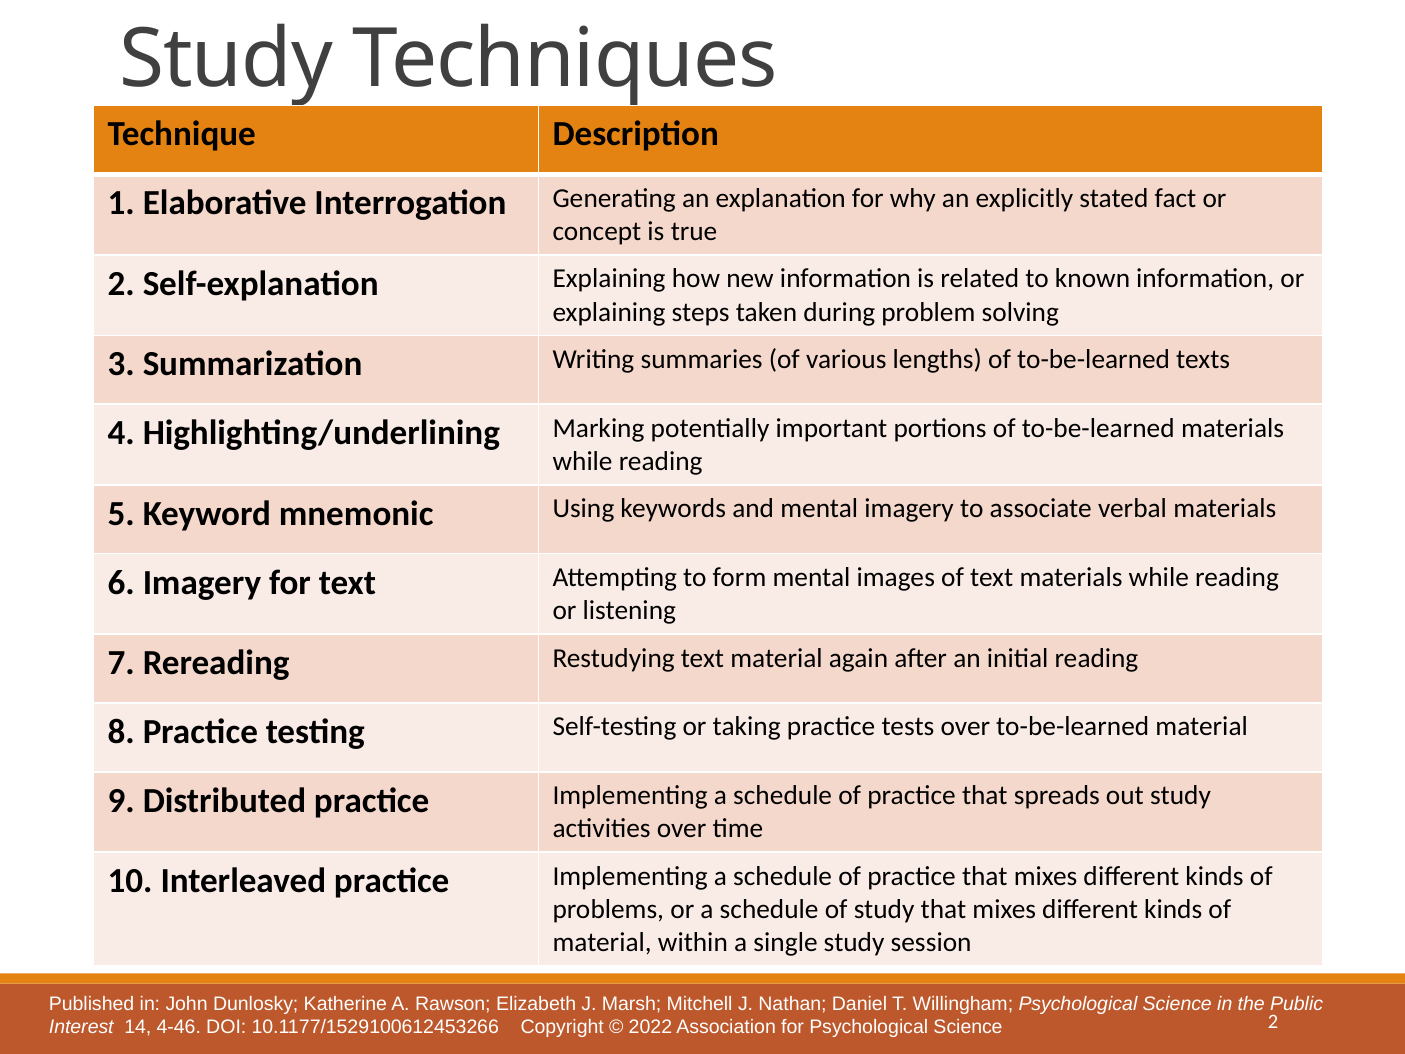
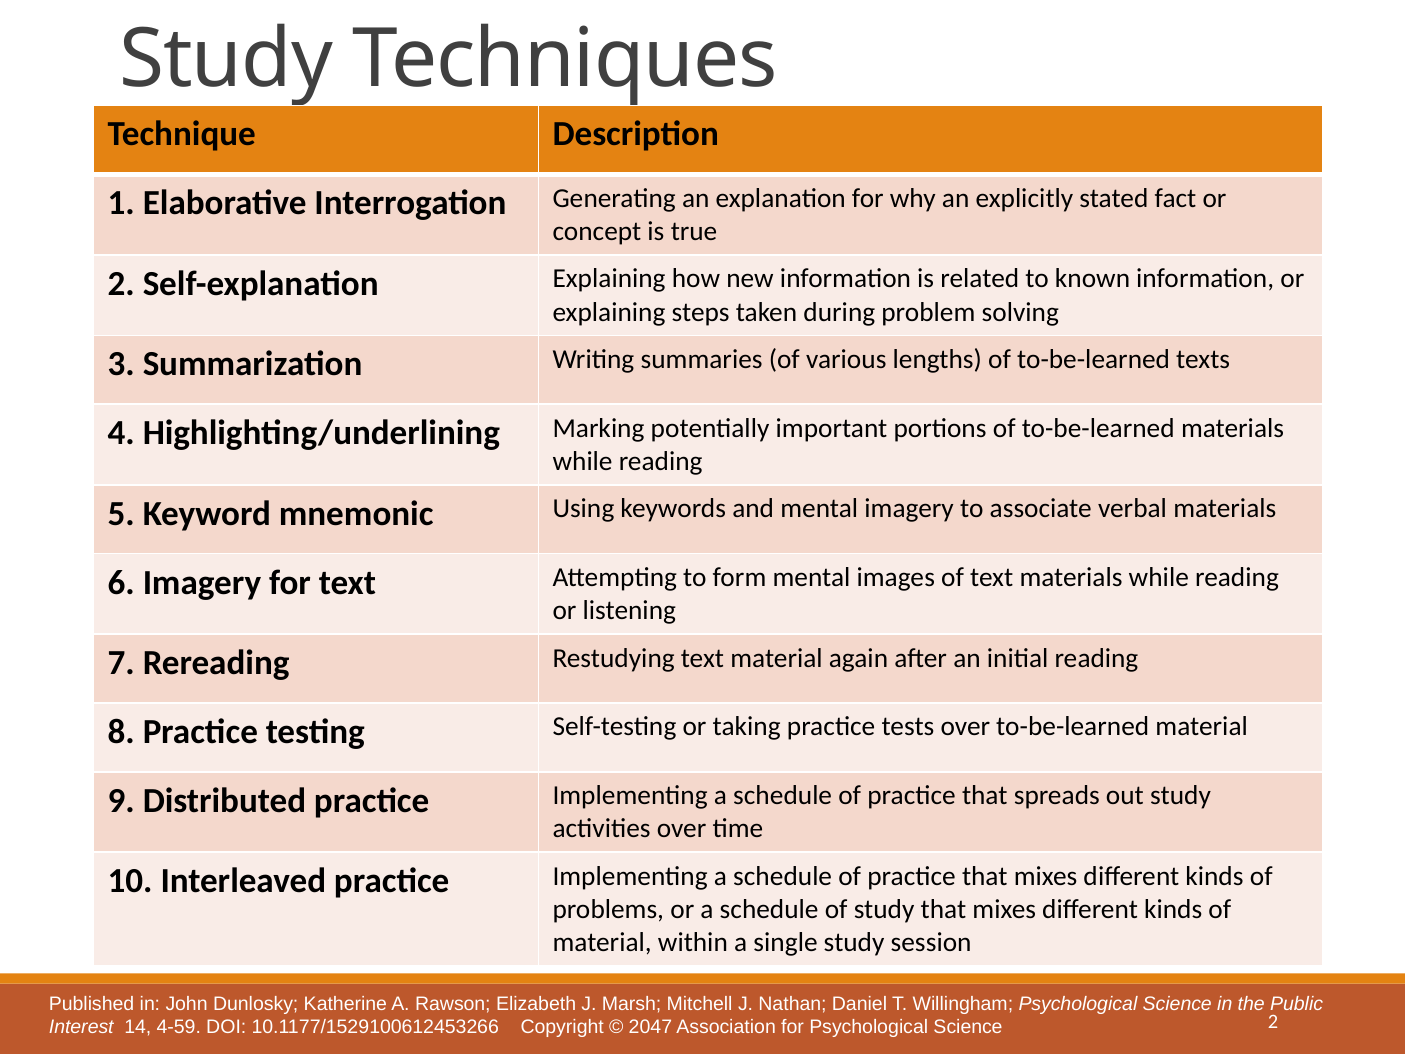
4-46: 4-46 -> 4-59 (179, 1027)
2022: 2022 -> 2047 (650, 1027)
